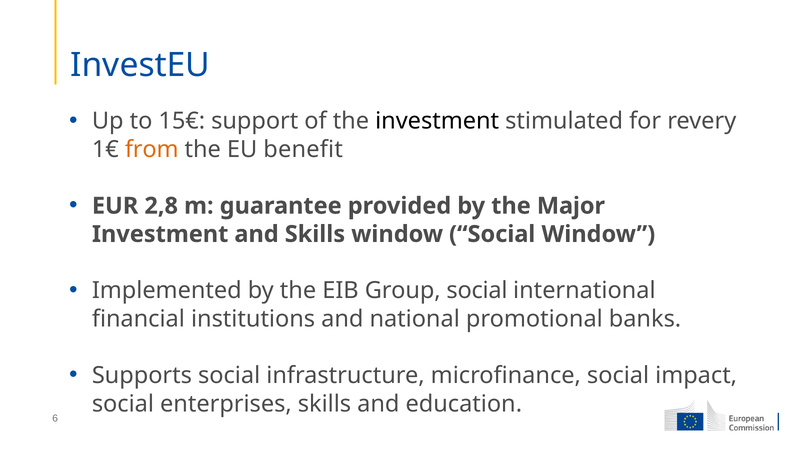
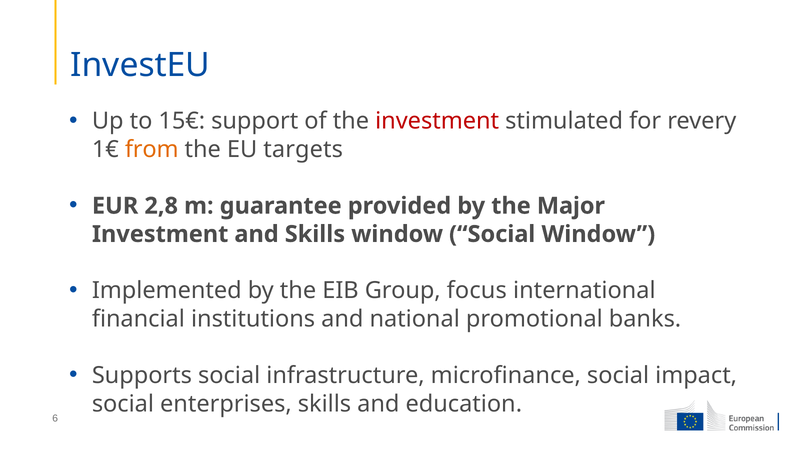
investment colour: black -> red (437, 121)
benefit: benefit -> targets (303, 150)
Group social: social -> focus (477, 291)
